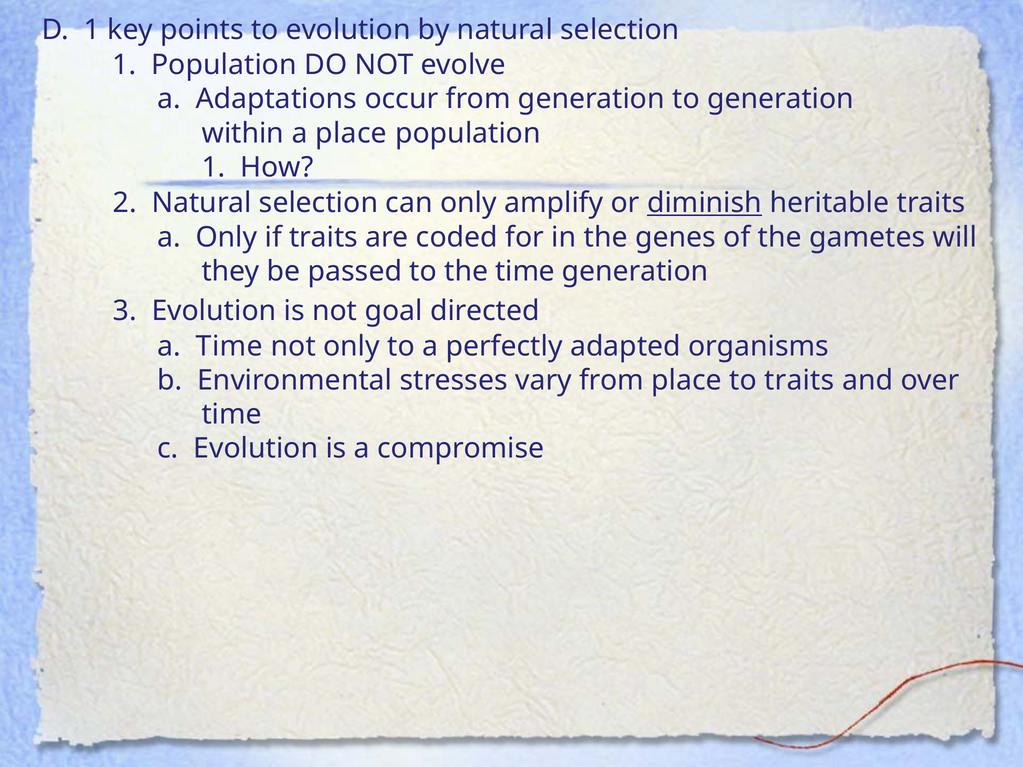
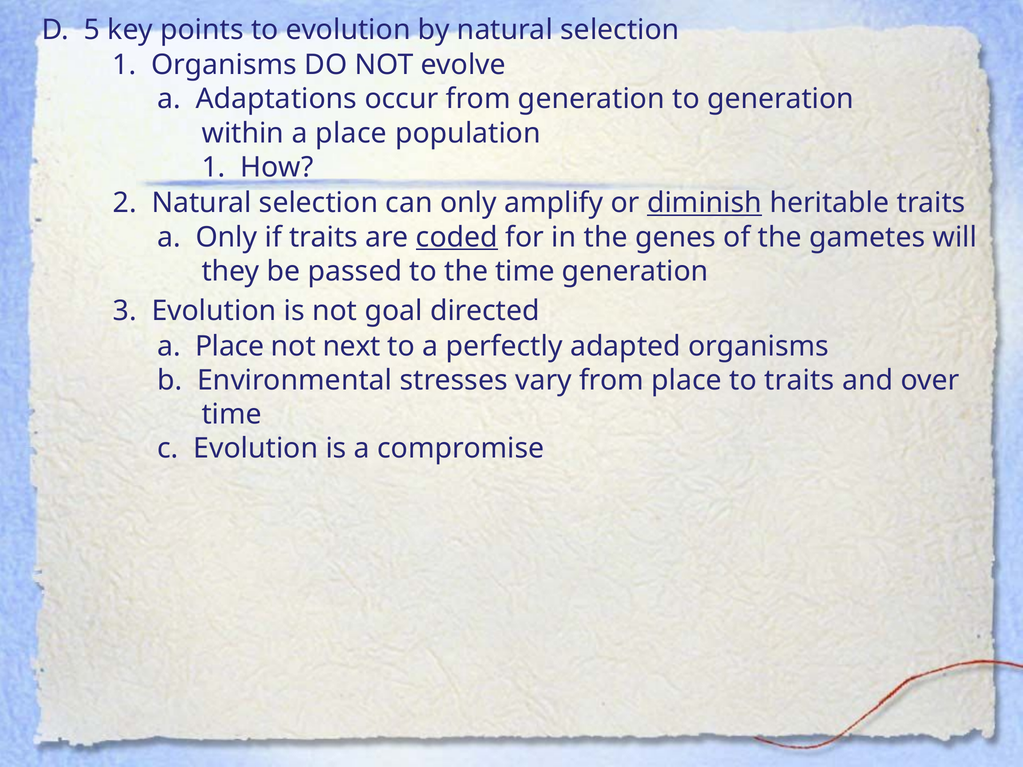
D 1: 1 -> 5 (92, 30)
1 Population: Population -> Organisms (224, 65)
coded underline: none -> present (457, 237)
Time: Time -> Place (230, 346)
not only: only -> next (352, 346)
